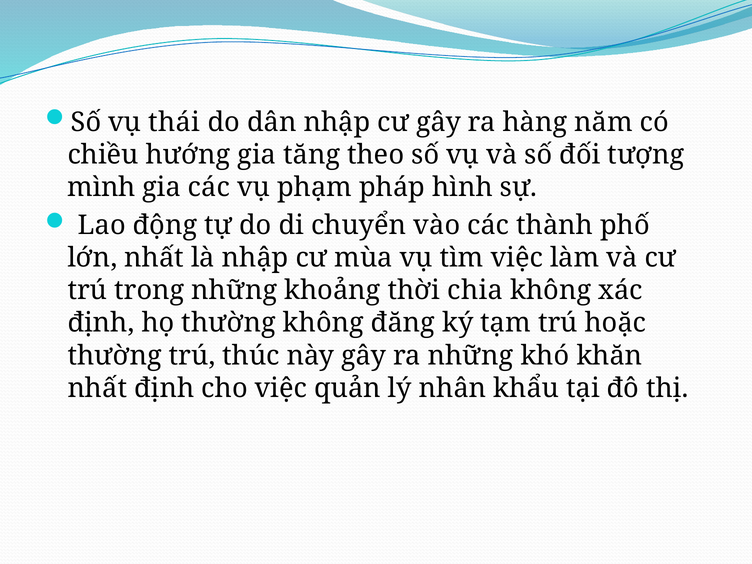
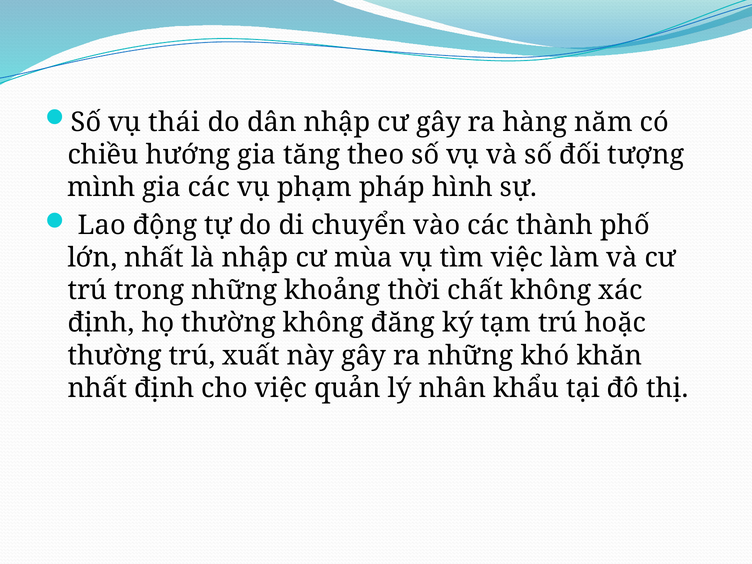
chia: chia -> chất (475, 290)
thúc: thúc -> xuất (251, 356)
